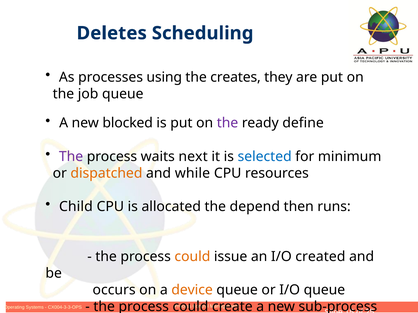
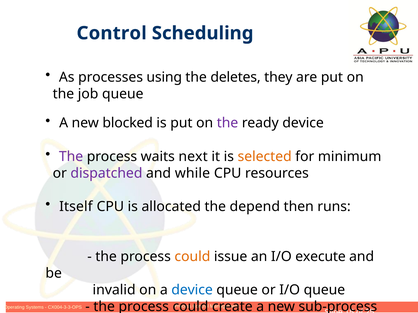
Deletes: Deletes -> Control (112, 33)
creates: creates -> deletes (236, 77)
ready define: define -> device (303, 123)
selected colour: blue -> orange (265, 157)
dispatched colour: orange -> purple (106, 173)
Child: Child -> Itself (76, 207)
created: created -> execute (321, 257)
occurs: occurs -> invalid (114, 290)
device colour: orange -> blue (192, 290)
